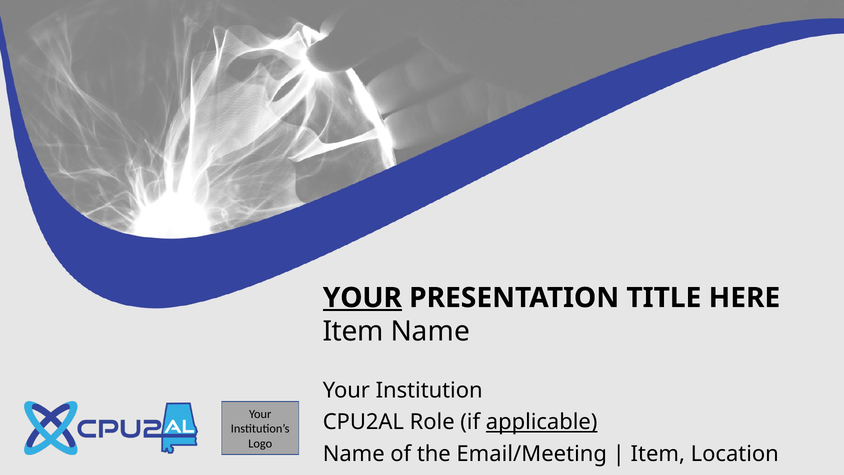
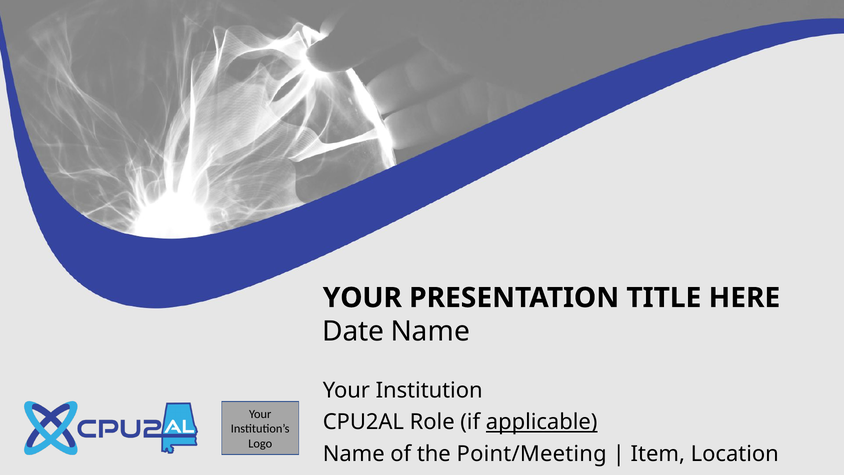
YOUR underline: present -> none (362, 298)
Item: Item -> Date (353, 331)
Email/Meeting: Email/Meeting -> Point/Meeting (532, 454)
